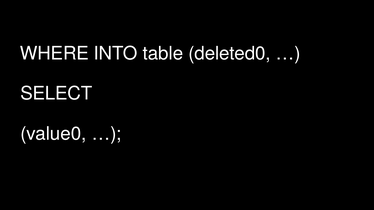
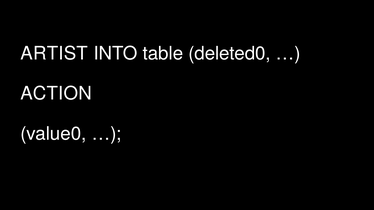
WHERE: WHERE -> ARTIST (54, 54)
SELECT: SELECT -> ACTION (56, 94)
